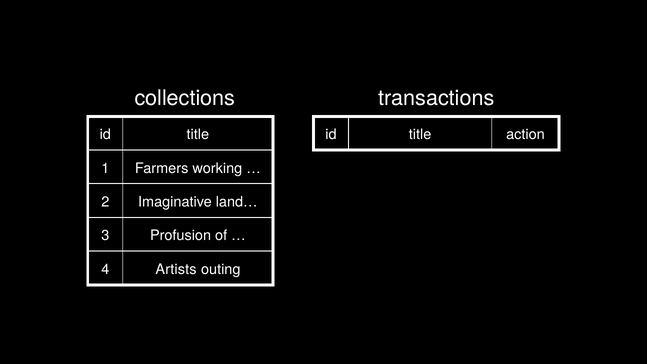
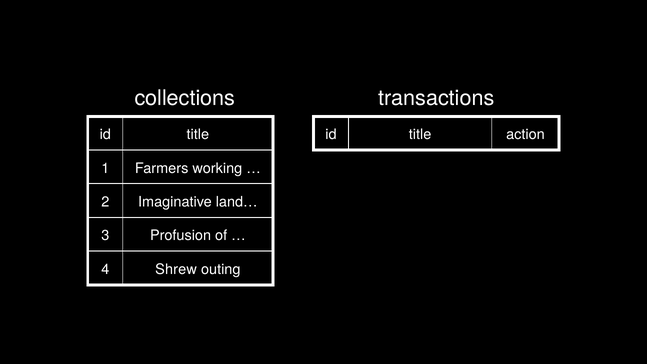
Artists: Artists -> Shrew (176, 269)
